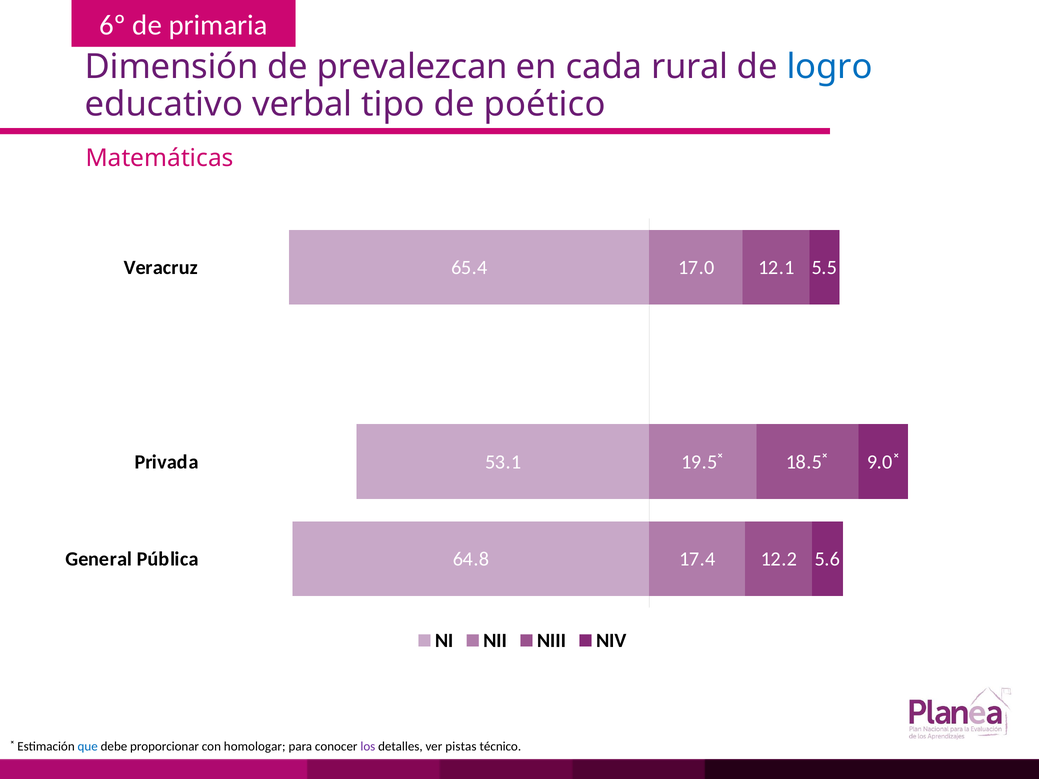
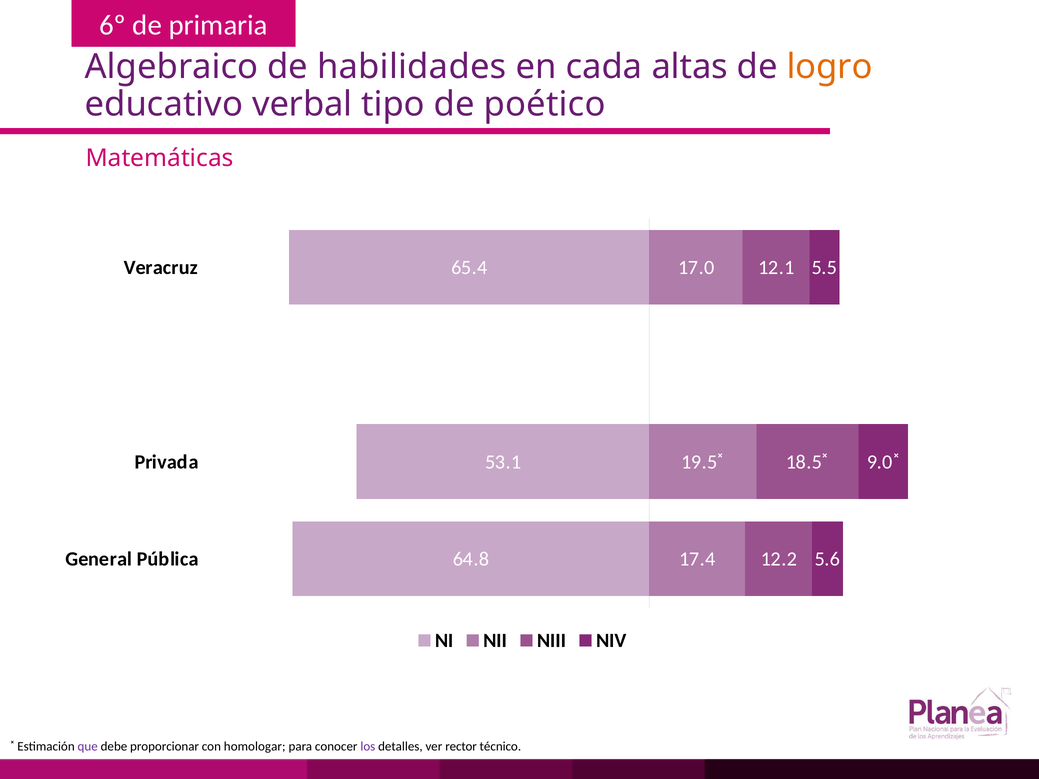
Dimensión: Dimensión -> Algebraico (172, 67)
prevalezcan: prevalezcan -> habilidades (412, 67)
rural: rural -> altas (690, 67)
logro colour: blue -> orange (830, 67)
que colour: blue -> purple (88, 747)
pistas: pistas -> rector (461, 747)
